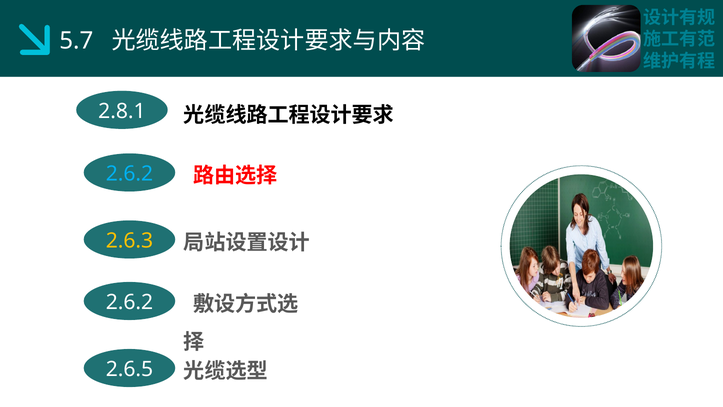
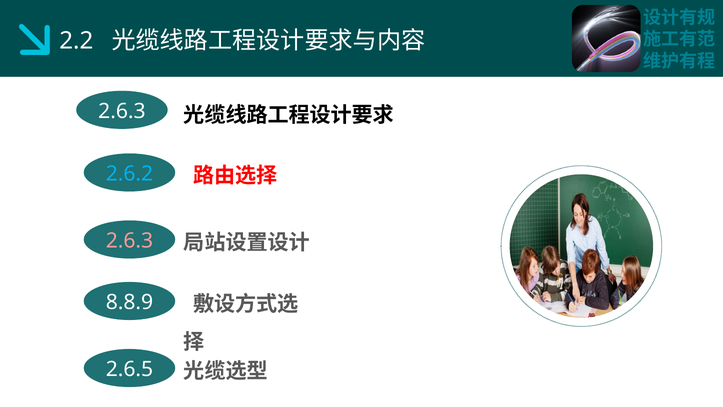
5.7: 5.7 -> 2.2 (76, 41)
2.8.1: 2.8.1 -> 2.6.3 (122, 111)
2.6.3 colour: yellow -> pink (129, 241)
2.6.2: 2.6.2 -> 8.8.9 (129, 302)
